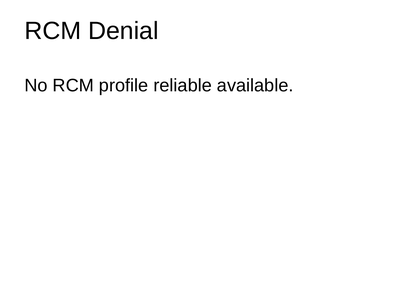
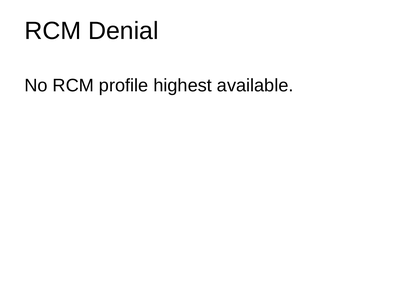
reliable: reliable -> highest (183, 86)
